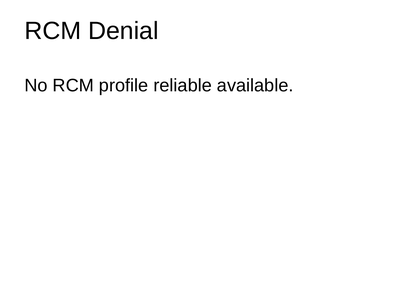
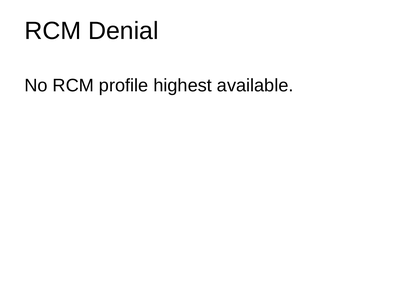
reliable: reliable -> highest (183, 86)
